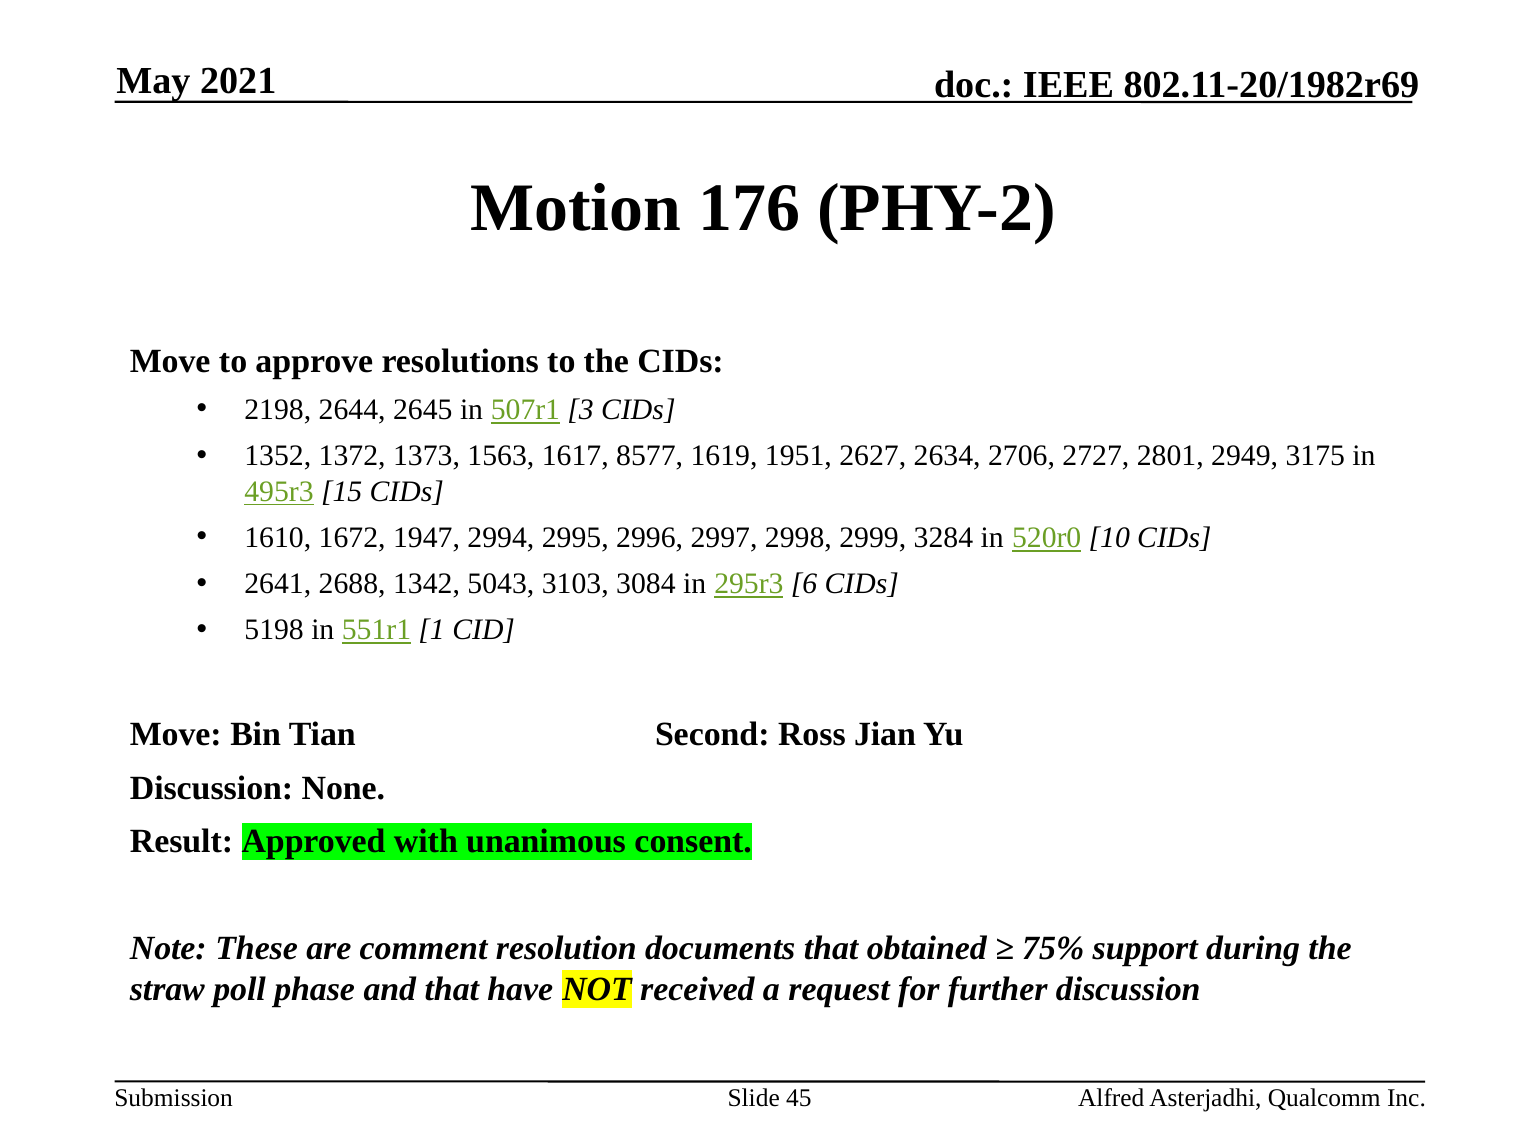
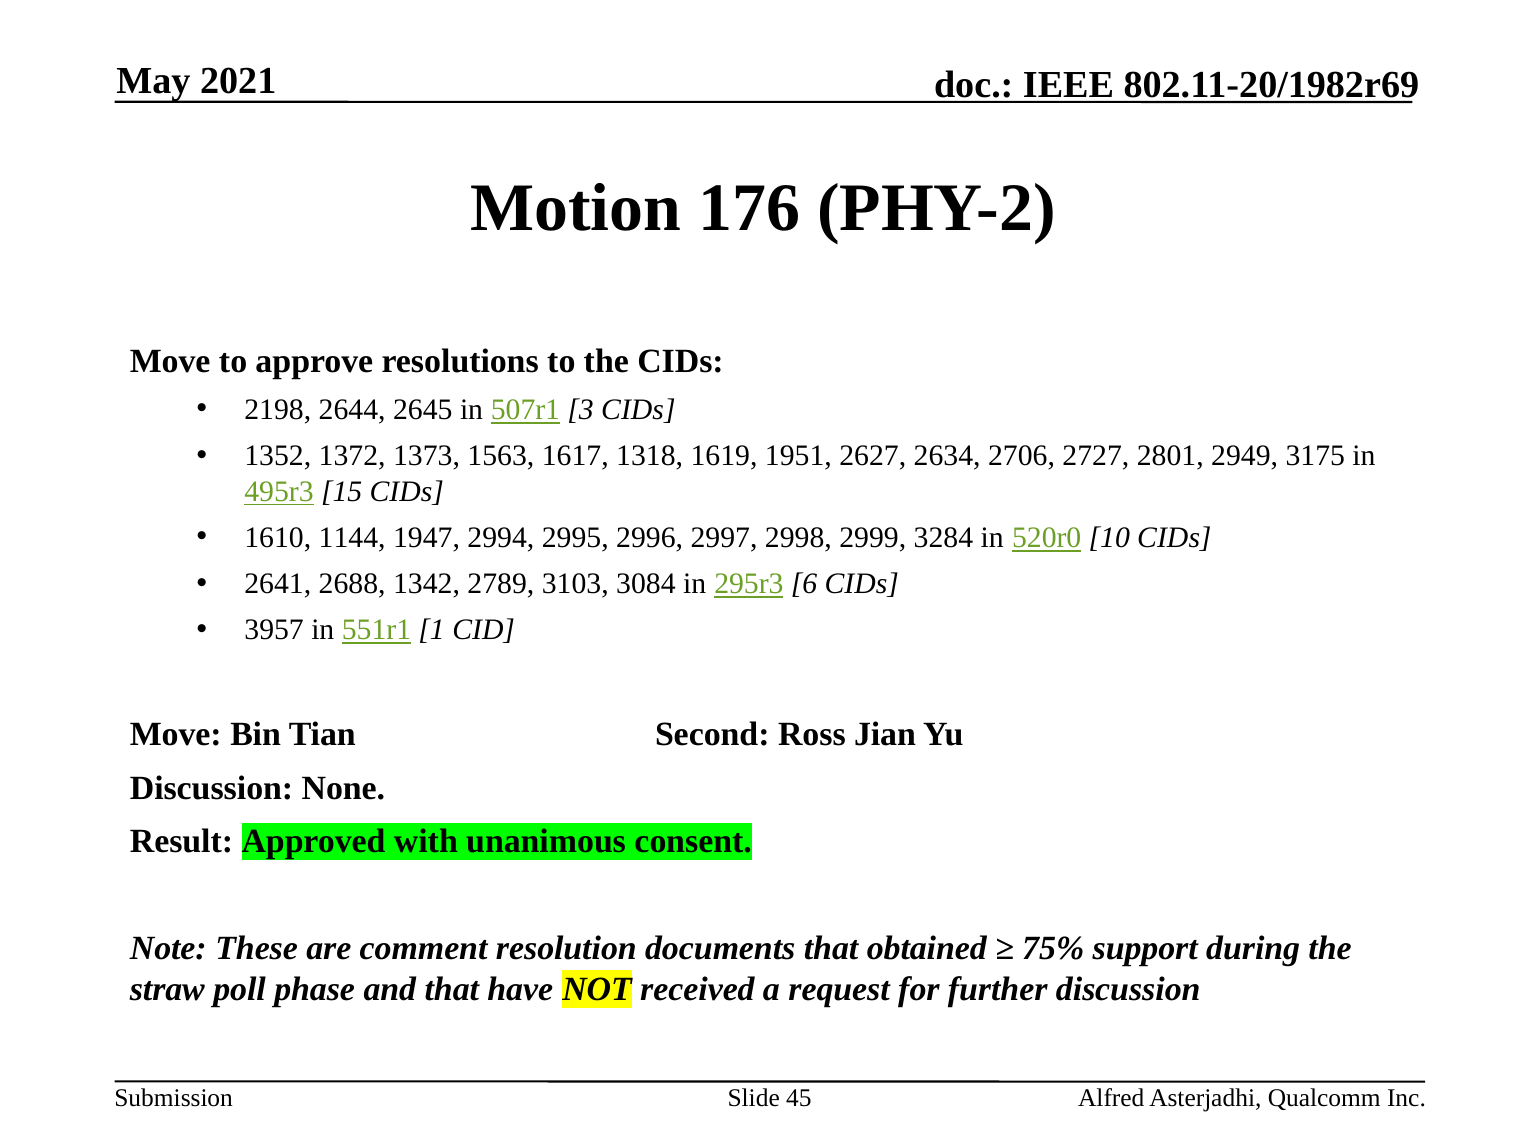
8577: 8577 -> 1318 (650, 456)
1672: 1672 -> 1144 (352, 538)
5043: 5043 -> 2789 (501, 584)
5198: 5198 -> 3957 (274, 630)
